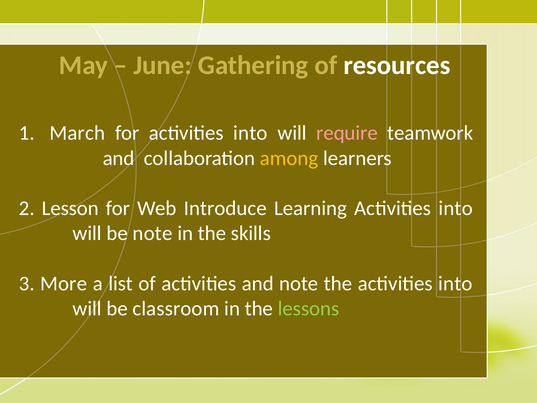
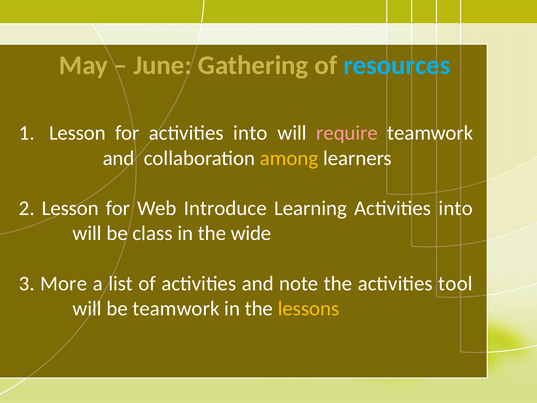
resources colour: white -> light blue (397, 65)
March: March -> Lesson (77, 133)
be note: note -> class (153, 233)
skills: skills -> wide (251, 233)
the activities into: into -> tool (455, 283)
be classroom: classroom -> teamwork (176, 308)
lessons colour: light green -> yellow (308, 308)
